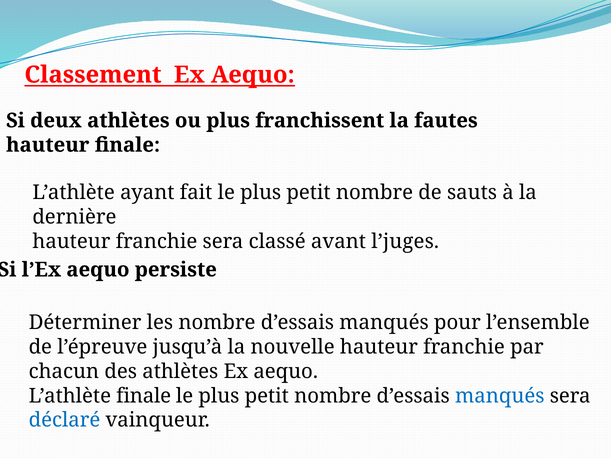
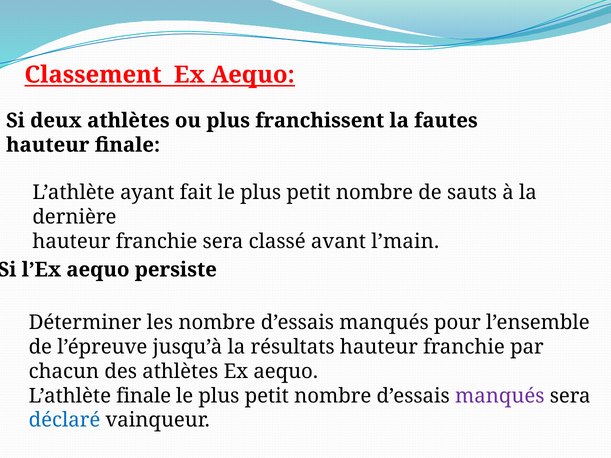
l’juges: l’juges -> l’main (405, 242)
nouvelle: nouvelle -> résultats (293, 347)
manqués colour: blue -> purple (500, 396)
